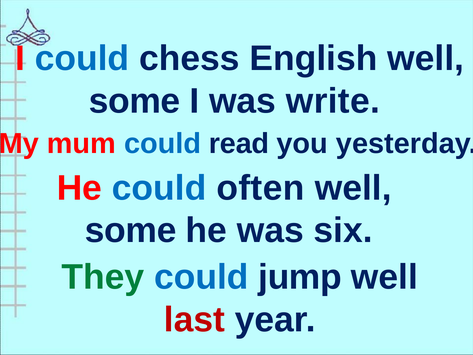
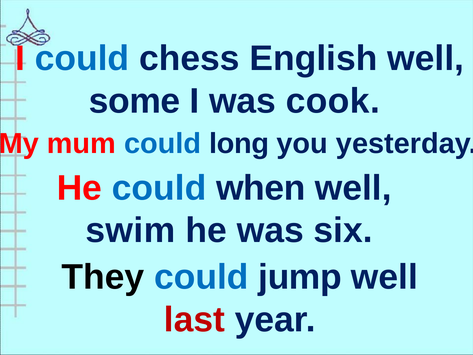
write: write -> cook (333, 101)
read: read -> long (239, 144)
often: often -> when (261, 188)
some: some -> swim (130, 230)
They colour: green -> black (103, 277)
